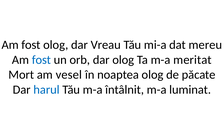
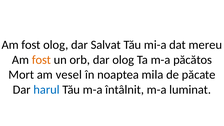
Vreau: Vreau -> Salvat (106, 45)
fost colour: blue -> orange (41, 60)
meritat: meritat -> păcătos (193, 60)
noaptea olog: olog -> mila (153, 75)
